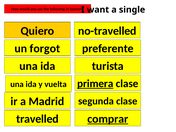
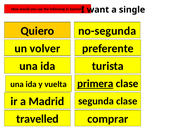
no-travelled: no-travelled -> no-segunda (107, 31)
forgot: forgot -> volver (45, 48)
comprar underline: present -> none (108, 119)
